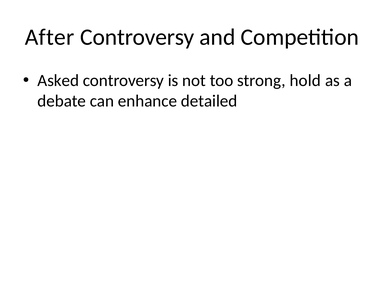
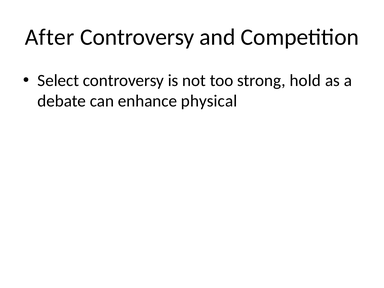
Asked: Asked -> Select (58, 81)
detailed: detailed -> physical (209, 101)
